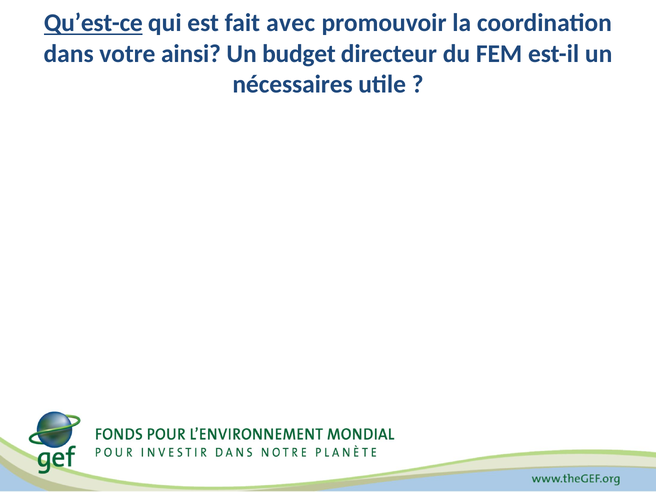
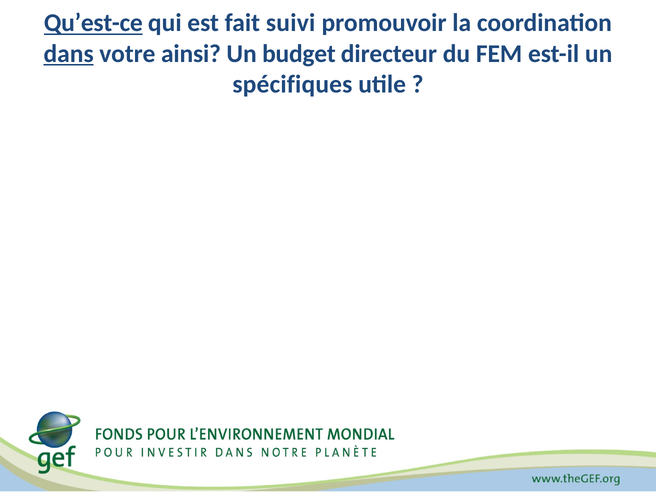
avec: avec -> suivi (291, 23)
dans underline: none -> present (69, 54)
nécessaires: nécessaires -> spécifiques (292, 84)
